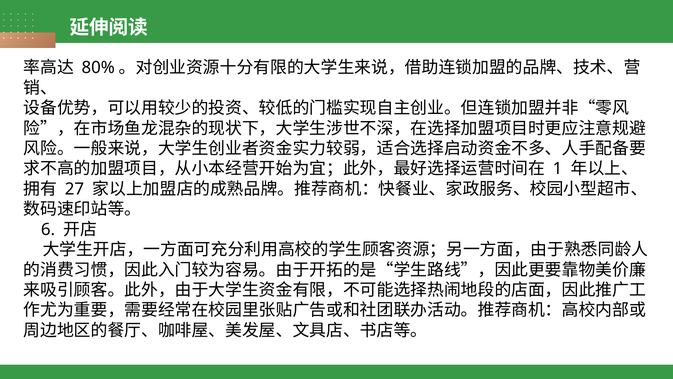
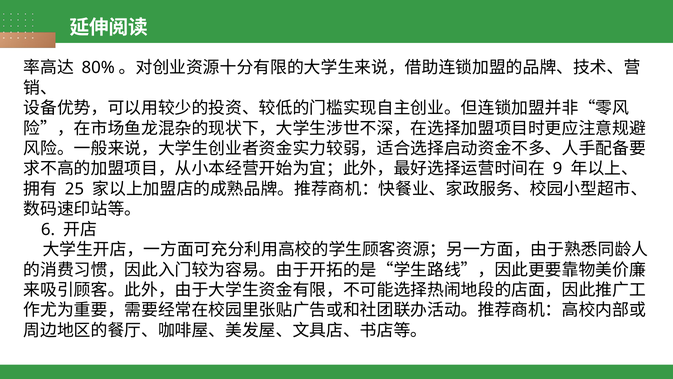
1: 1 -> 9 (558, 169)
27: 27 -> 25 (74, 189)
